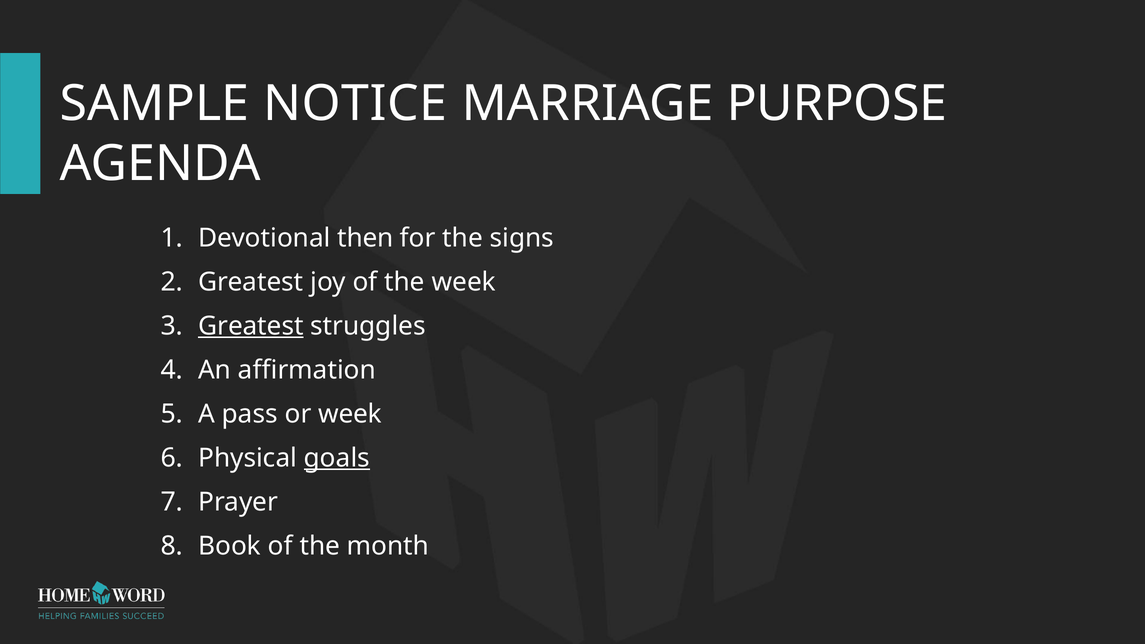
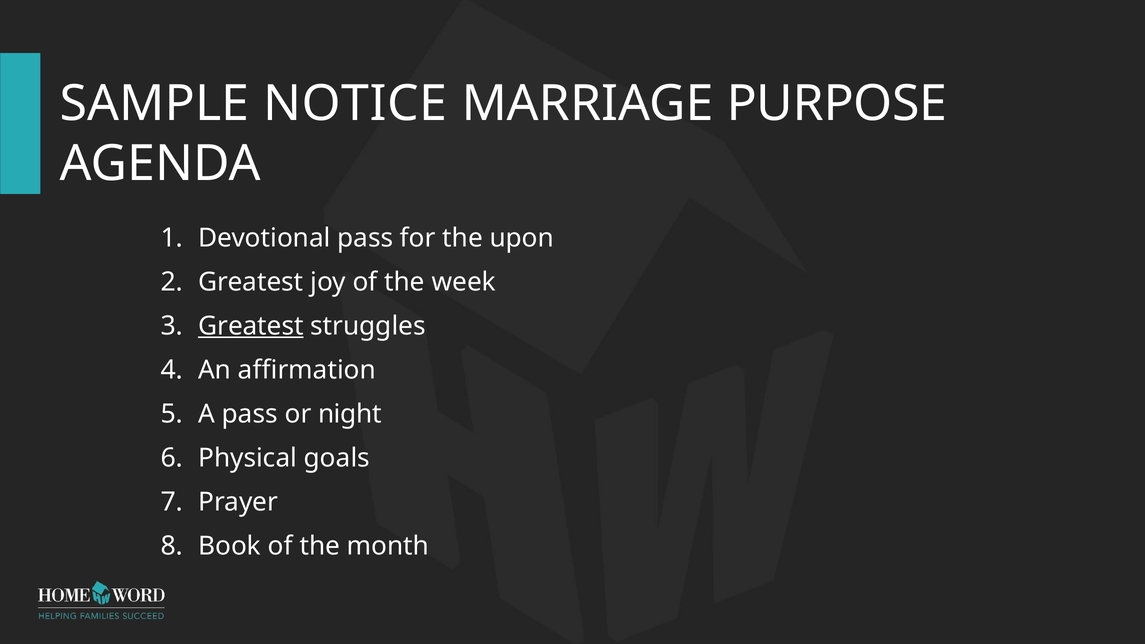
Devotional then: then -> pass (365, 238)
signs: signs -> upon (522, 238)
or week: week -> night (350, 414)
goals underline: present -> none (337, 458)
